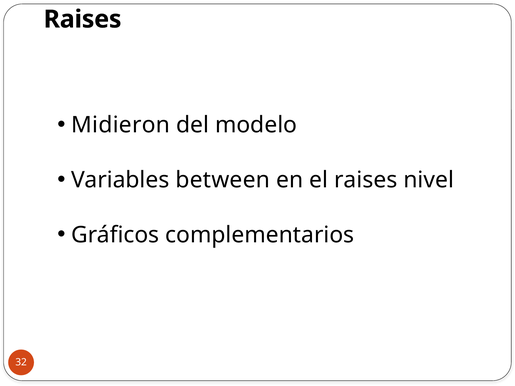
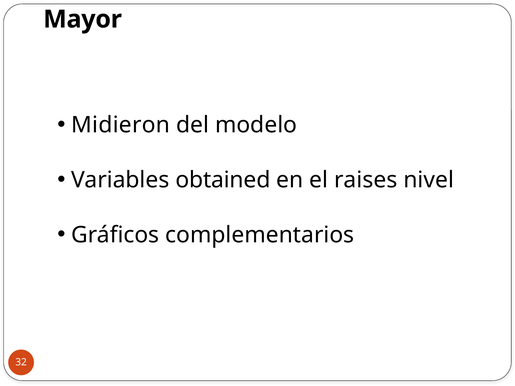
Raises: Raises -> Mayor (83, 19)
between: between -> obtained (223, 180)
